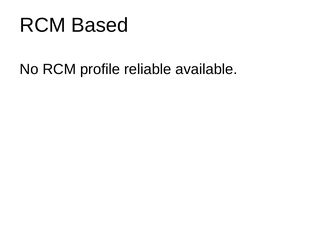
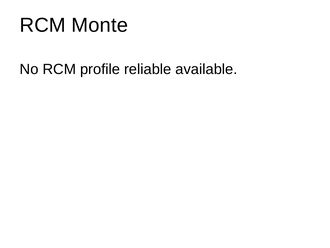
Based: Based -> Monte (100, 25)
